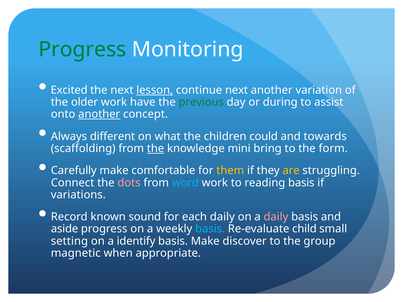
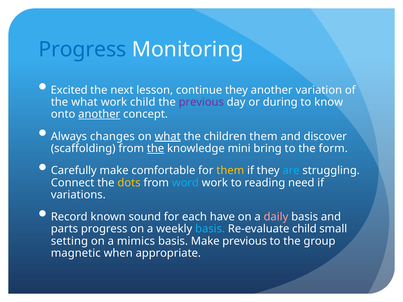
Progress colour: green -> blue (82, 50)
lesson underline: present -> none (155, 90)
continue next: next -> they (237, 90)
the older: older -> what (84, 102)
work have: have -> child (143, 102)
previous colour: green -> purple (201, 102)
assist: assist -> know (329, 102)
different: different -> changes (112, 136)
what underline: none -> present (168, 136)
children could: could -> them (263, 136)
towards: towards -> discover (325, 136)
are colour: yellow -> light blue (291, 171)
dots colour: pink -> yellow (129, 183)
reading basis: basis -> need (301, 183)
each daily: daily -> have (222, 217)
aside: aside -> parts (64, 229)
identify: identify -> mimics (136, 241)
Make discover: discover -> previous (245, 241)
